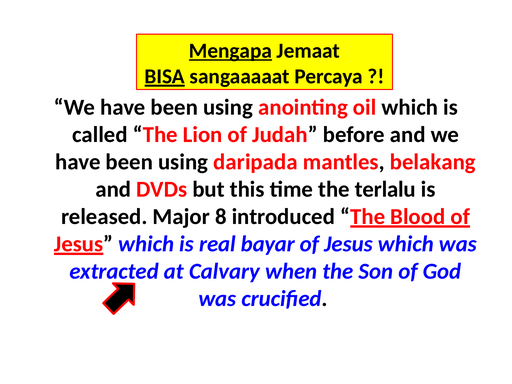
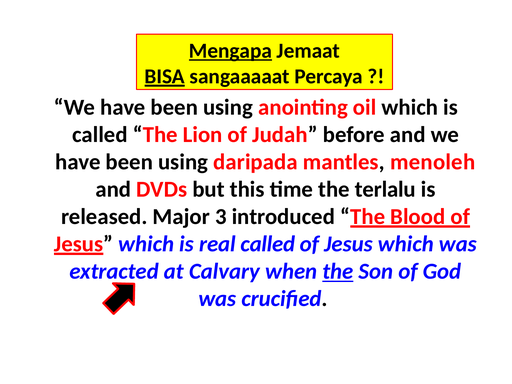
belakang: belakang -> menoleh (433, 162)
8: 8 -> 3 (221, 217)
real bayar: bayar -> called (268, 244)
the underline: none -> present (338, 271)
